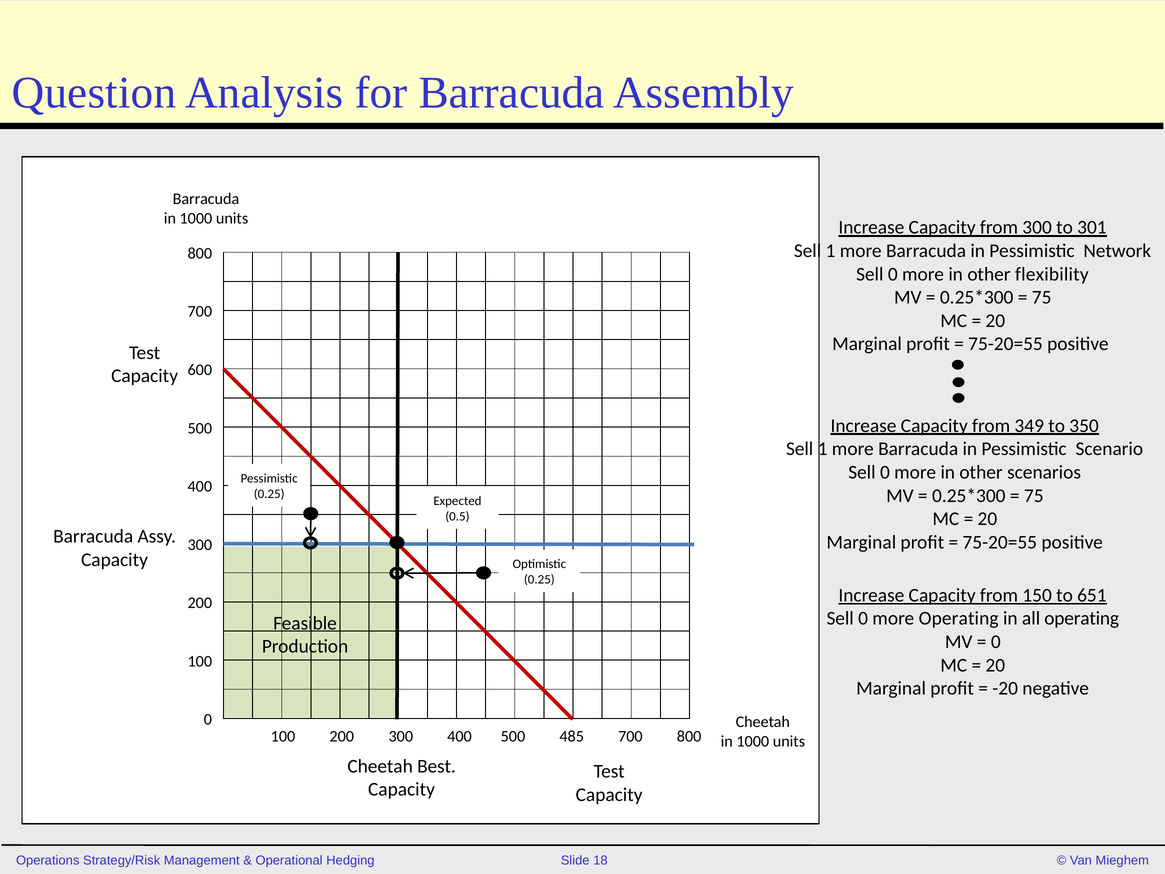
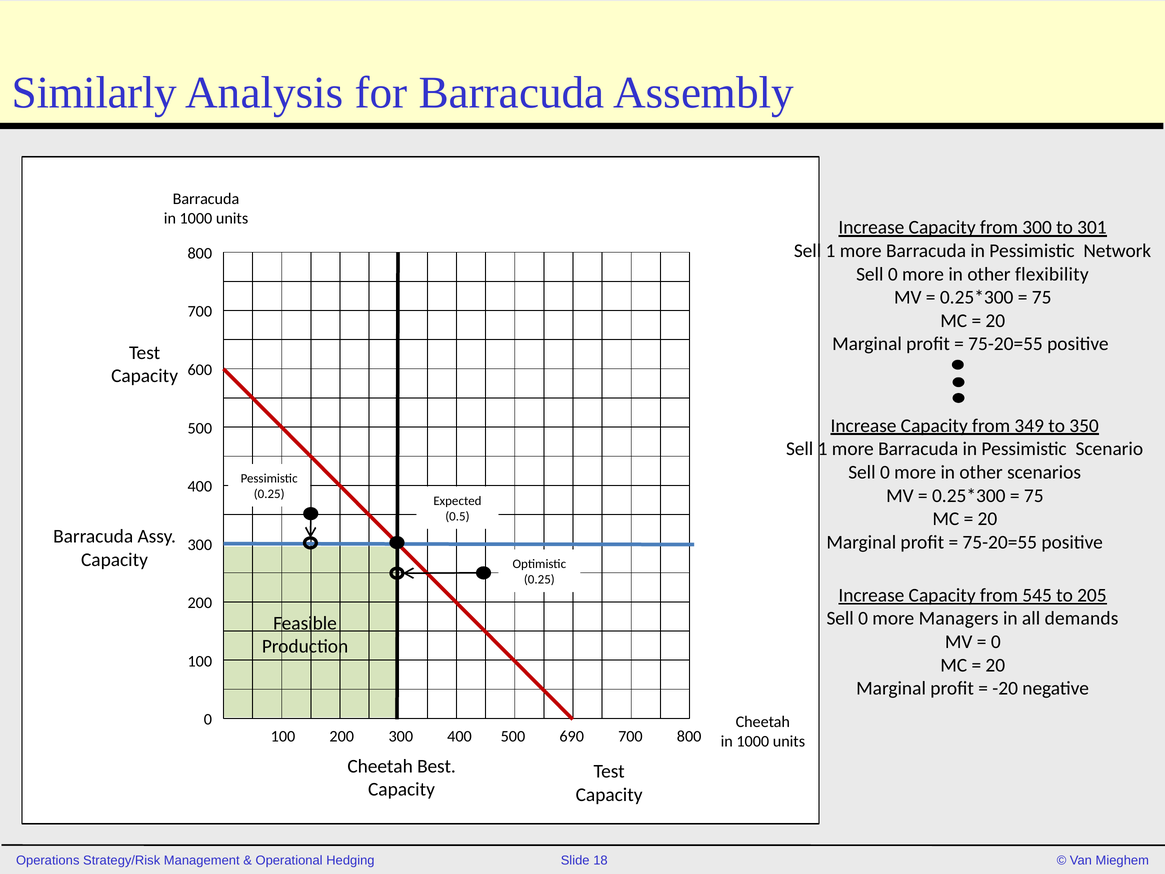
Question: Question -> Similarly (94, 93)
150: 150 -> 545 (1037, 595)
651: 651 -> 205 (1092, 595)
more Operating: Operating -> Managers (959, 618)
all operating: operating -> demands (1082, 618)
485: 485 -> 690 (572, 736)
